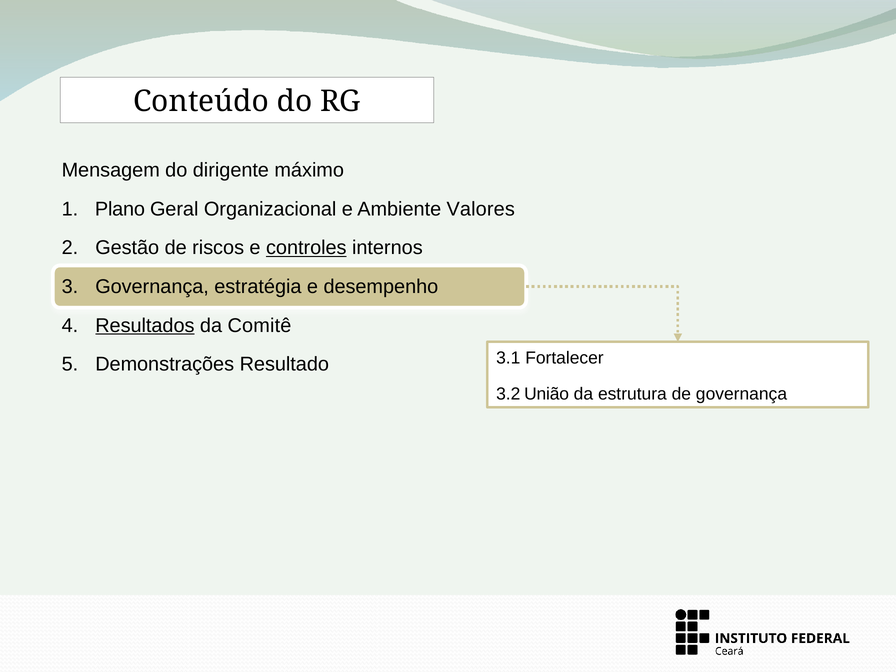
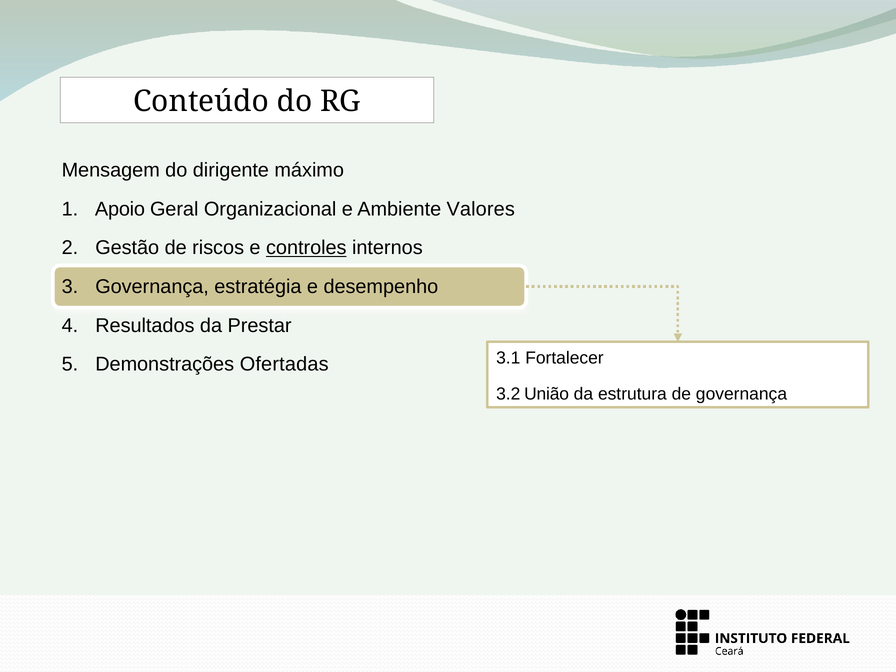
Plano: Plano -> Apoio (120, 209)
Resultados underline: present -> none (145, 325)
Comitê: Comitê -> Prestar (260, 325)
Resultado: Resultado -> Ofertadas (284, 364)
